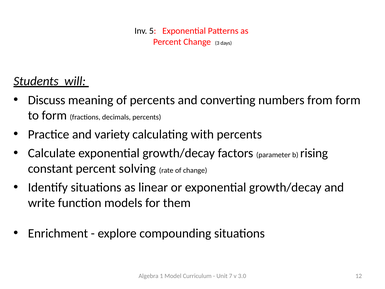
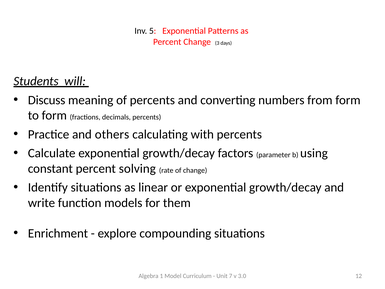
variety: variety -> others (112, 134)
rising: rising -> using (314, 153)
